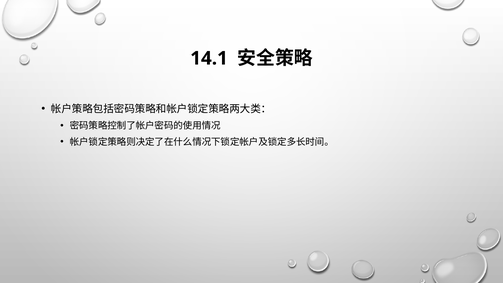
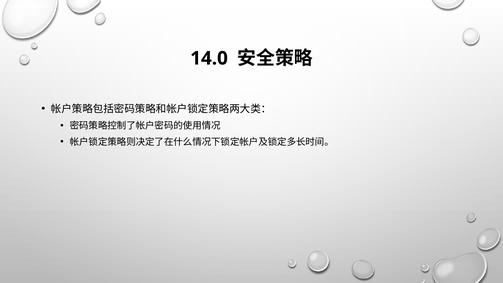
14.1: 14.1 -> 14.0 (209, 58)
